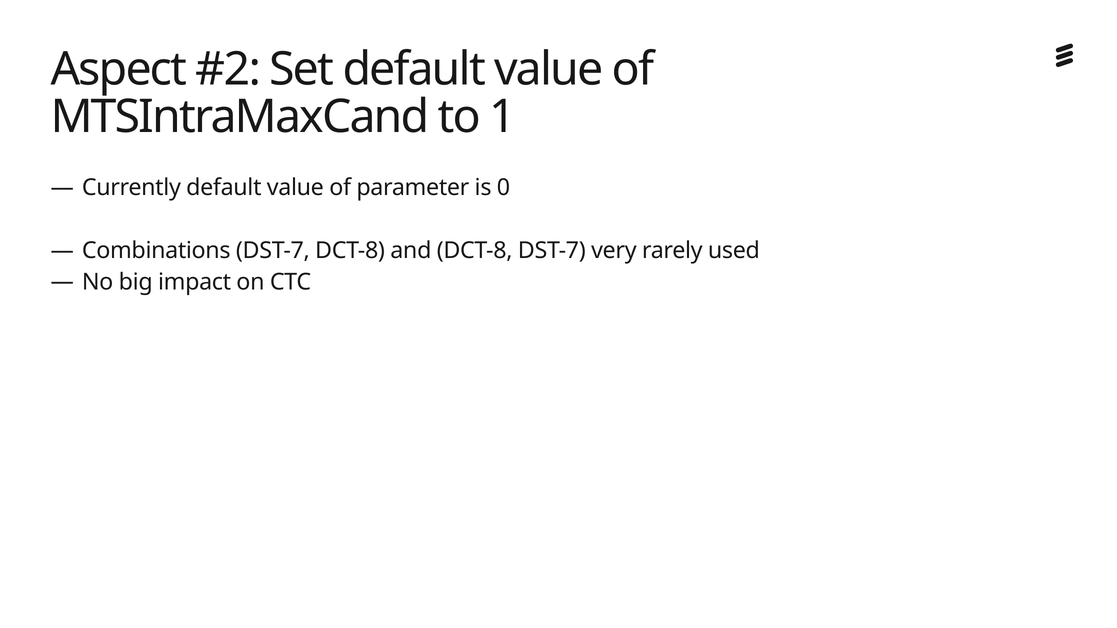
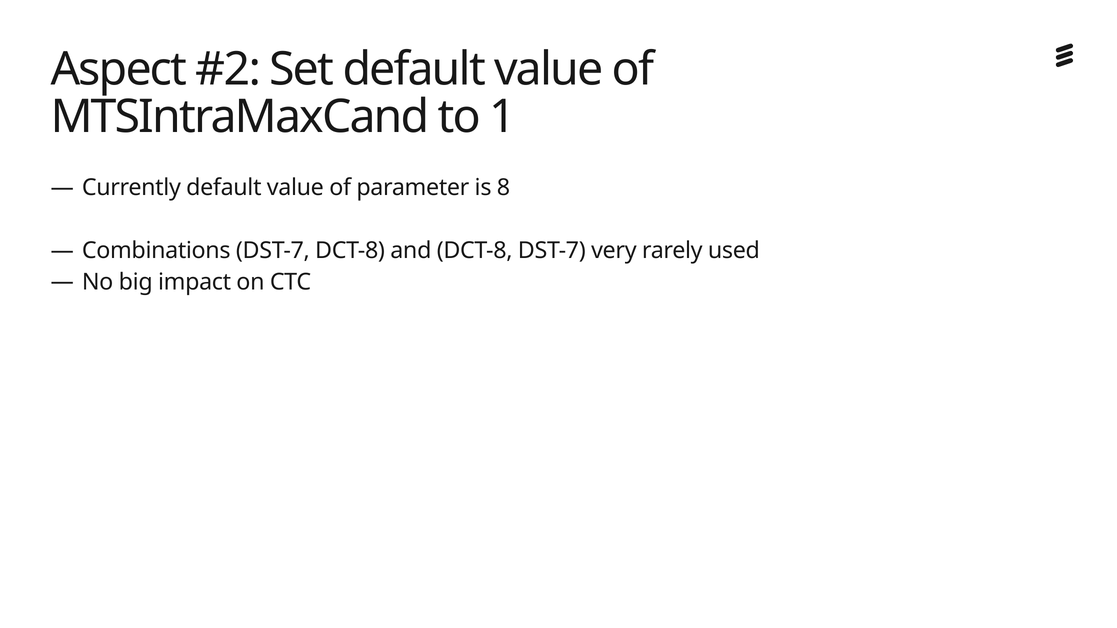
0: 0 -> 8 (503, 188)
